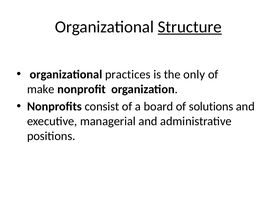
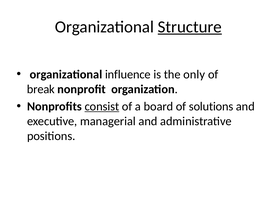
practices: practices -> influence (128, 74)
make: make -> break (41, 89)
consist underline: none -> present (102, 106)
